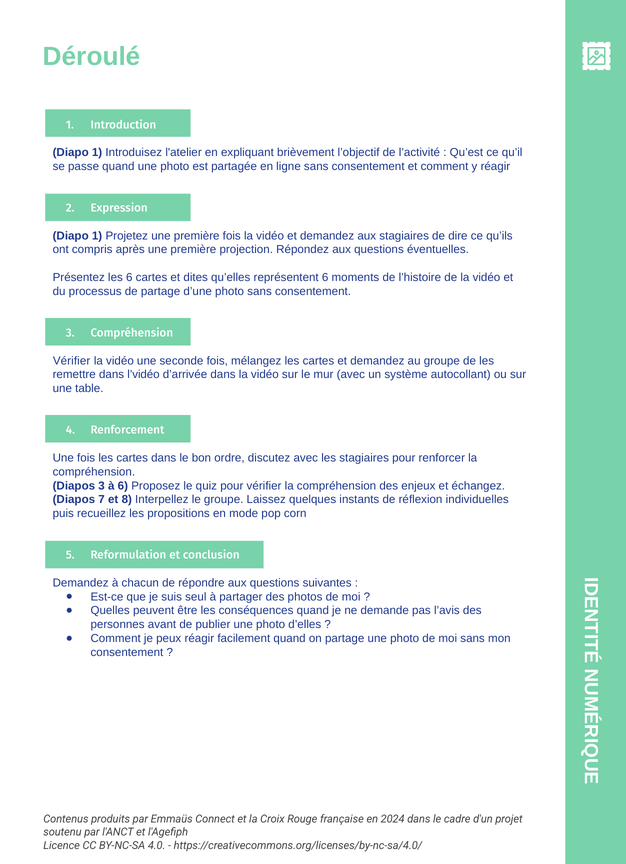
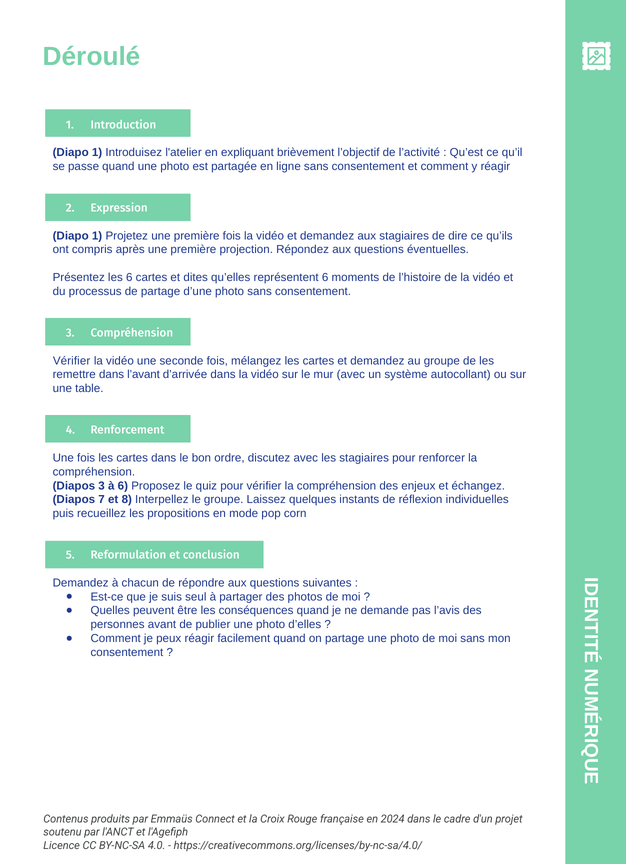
l’vidéo: l’vidéo -> l’avant (143, 375)
